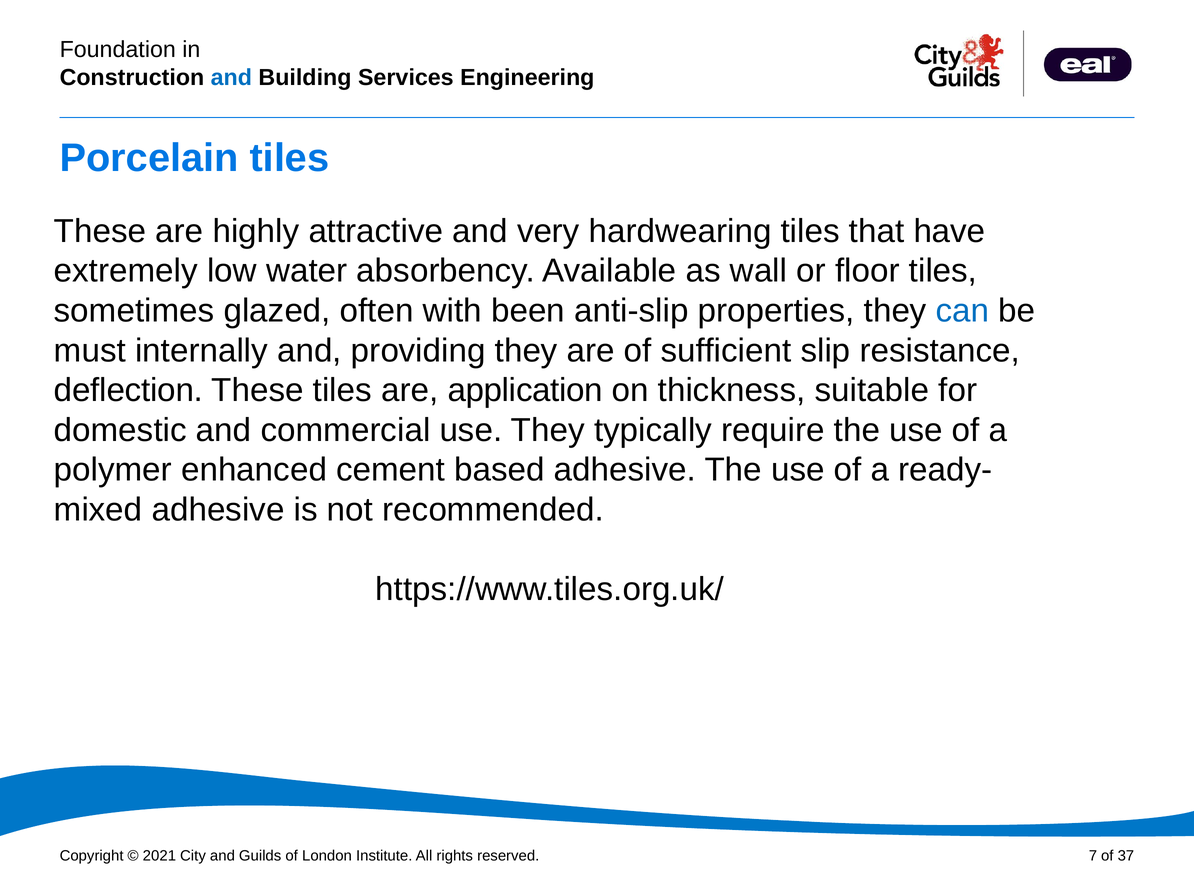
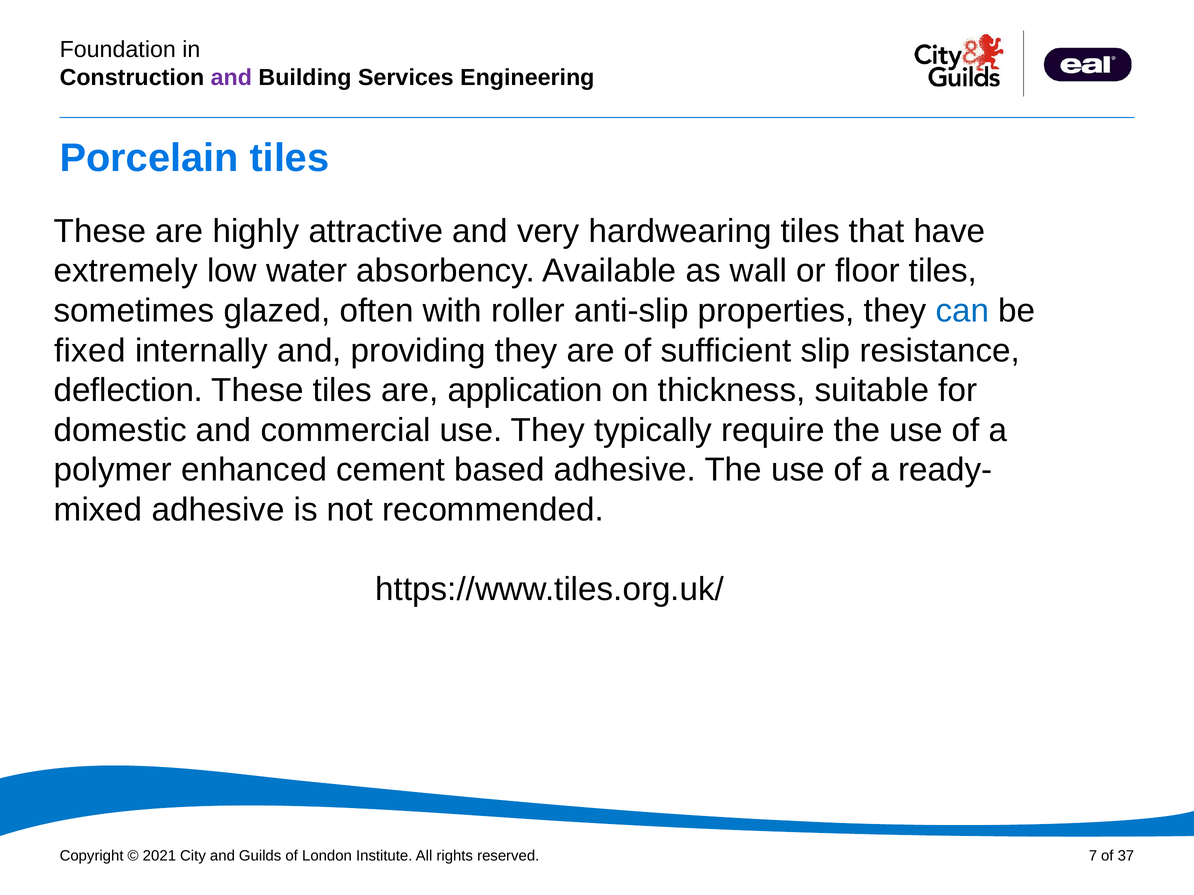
and colour: blue -> purple (231, 78)
been: been -> roller (528, 311)
must: must -> fixed (90, 351)
